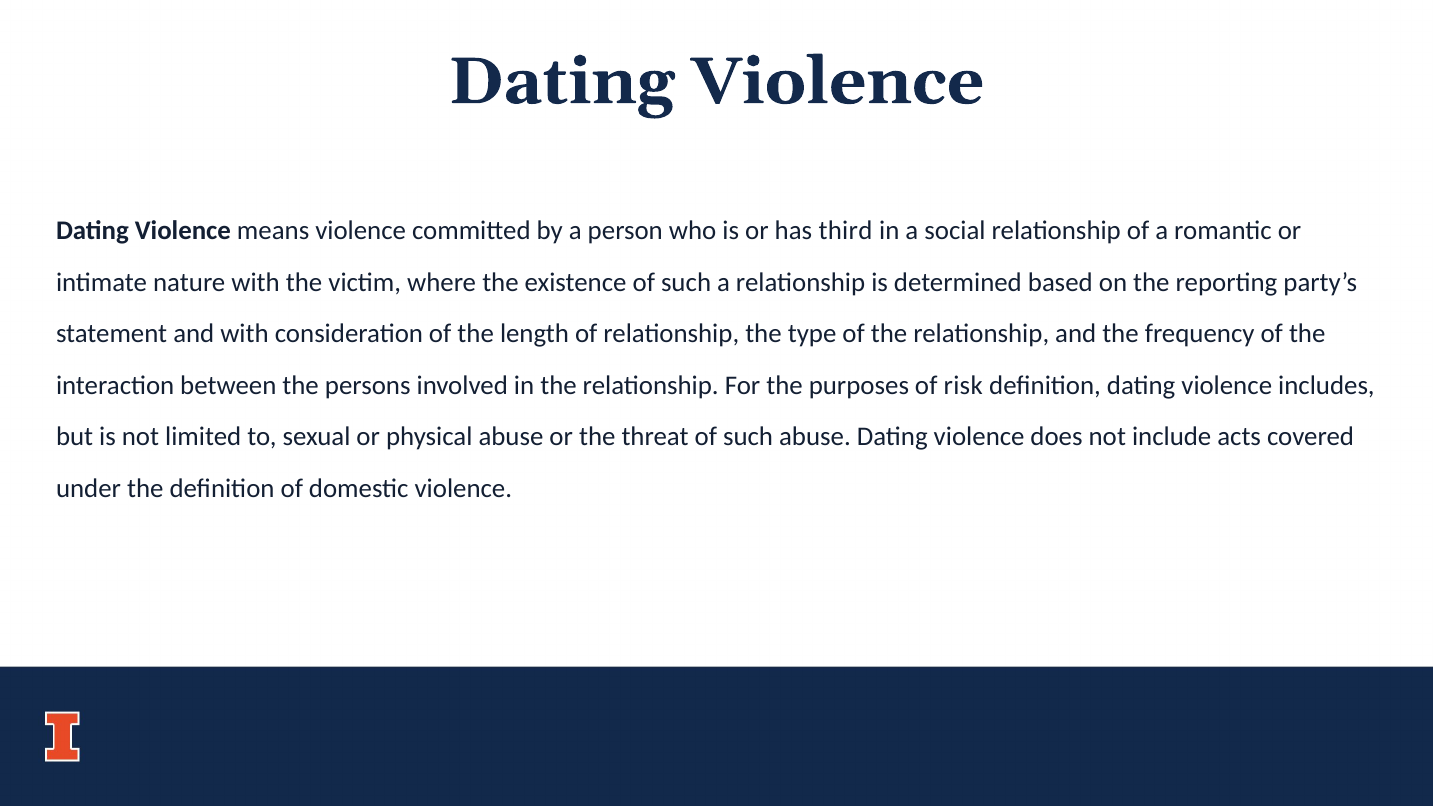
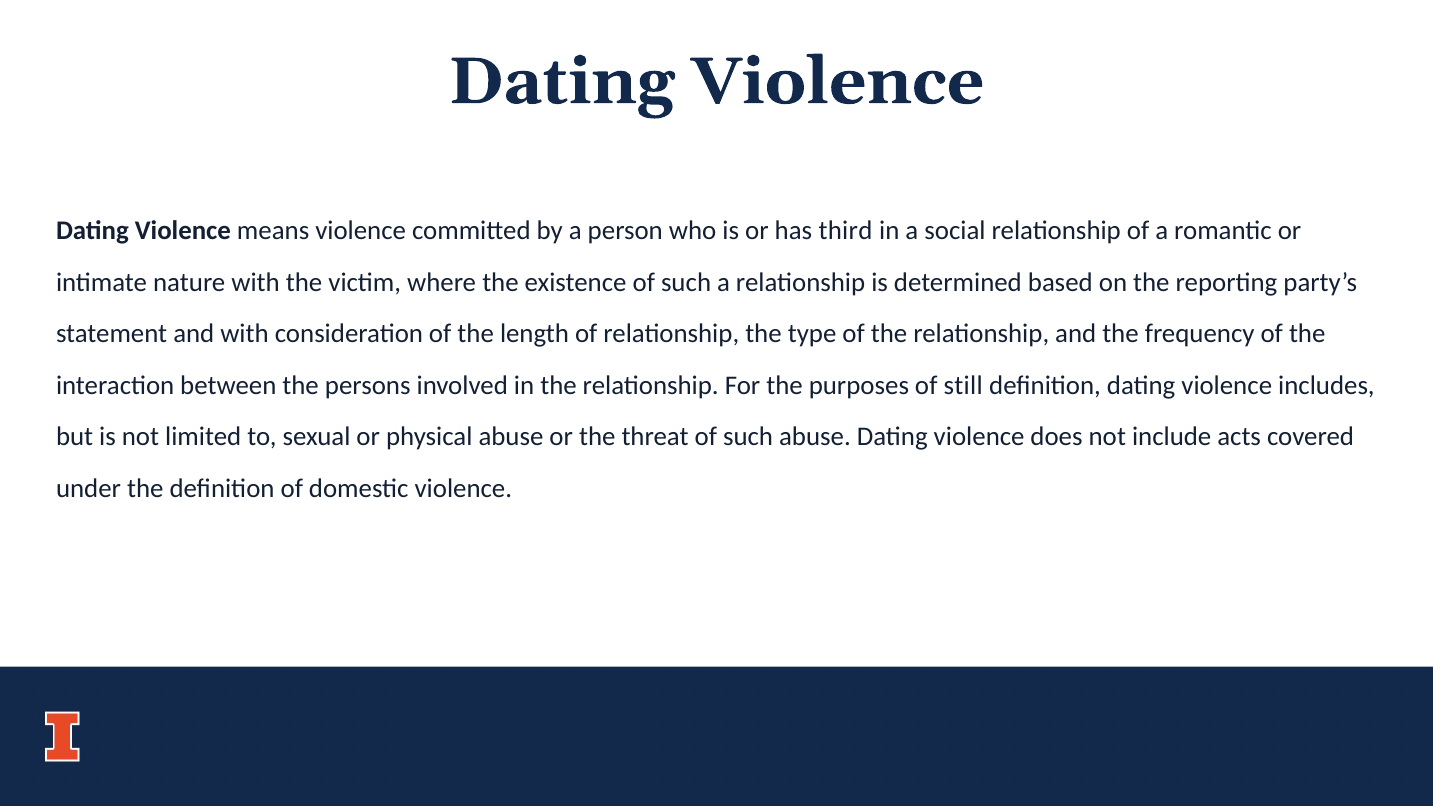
risk: risk -> still (963, 385)
